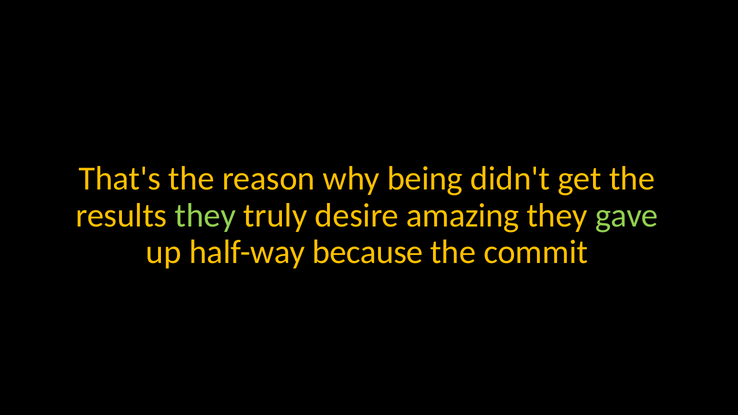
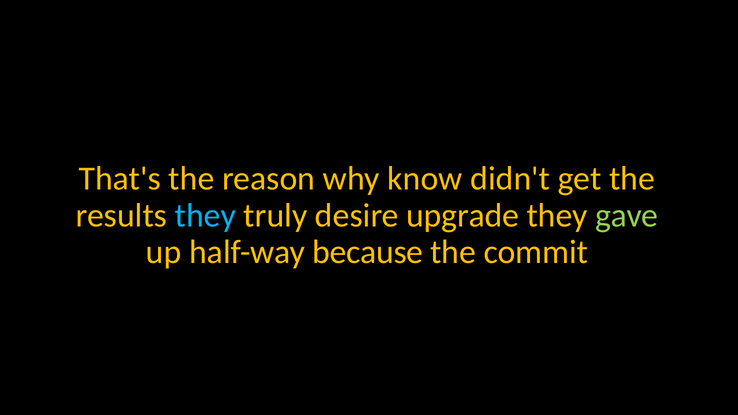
being: being -> know (425, 179)
they colour: light green -> light blue (205, 215)
amazing: amazing -> upgrade (463, 215)
